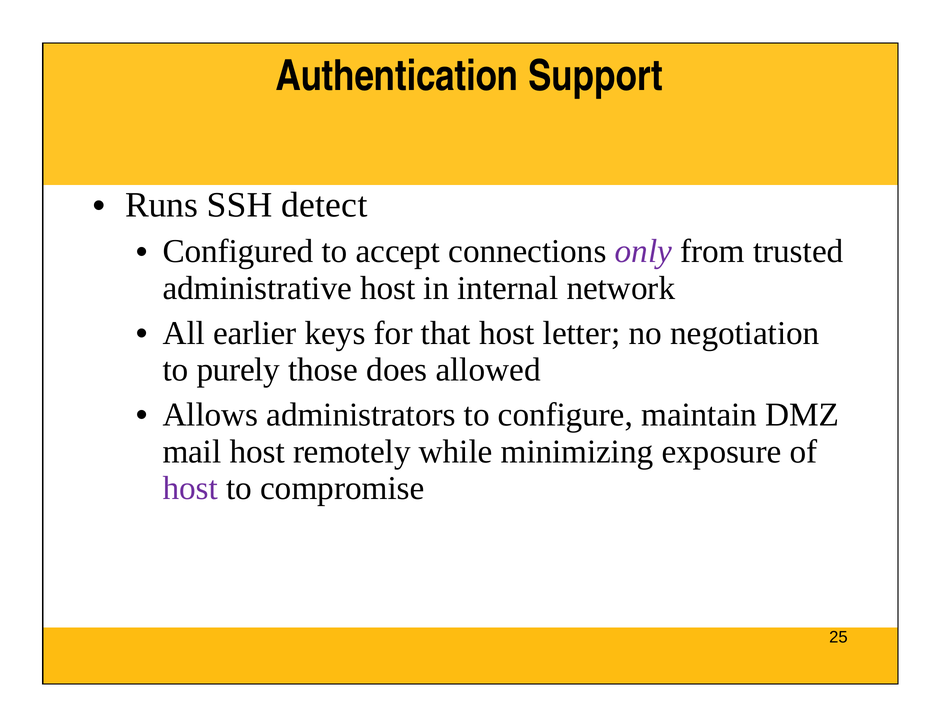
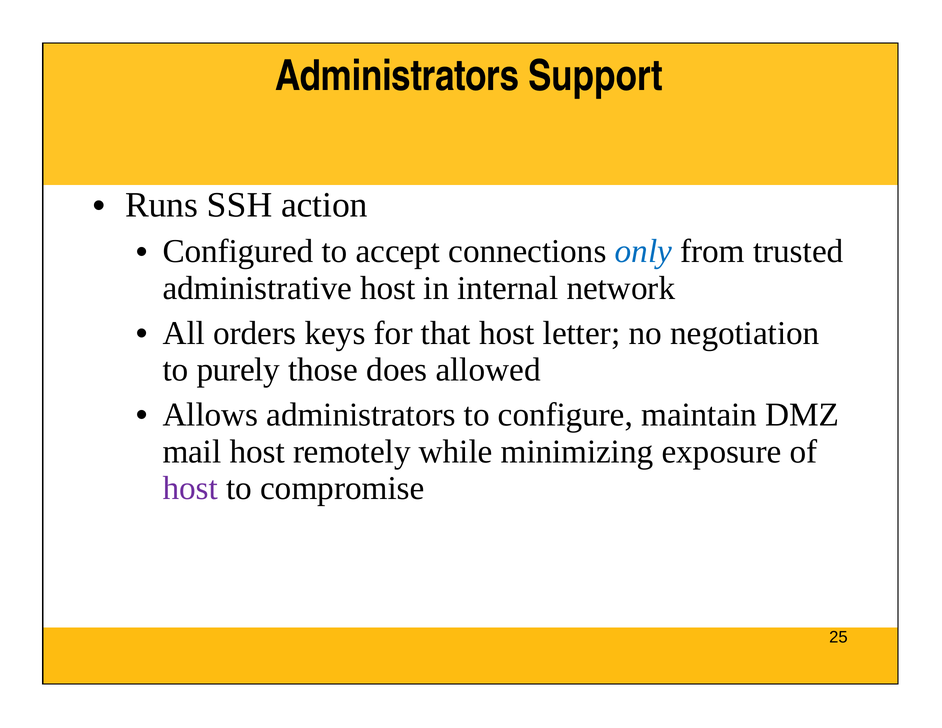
Authentication: Authentication -> Administrators (397, 76)
detect: detect -> action (324, 205)
only colour: purple -> blue (643, 251)
earlier: earlier -> orders (255, 333)
